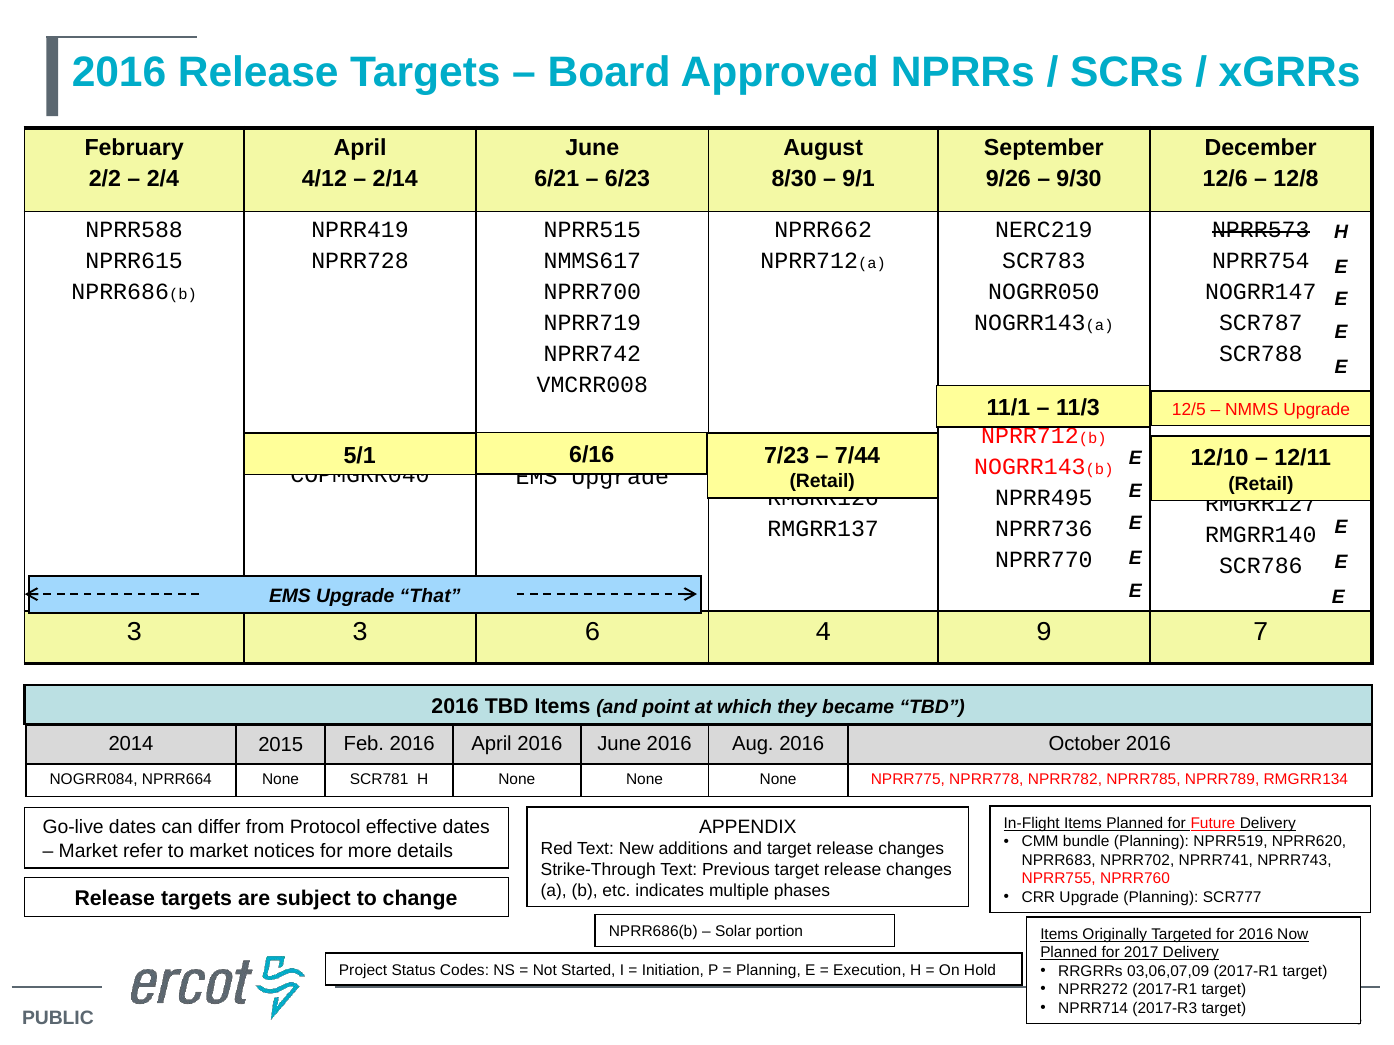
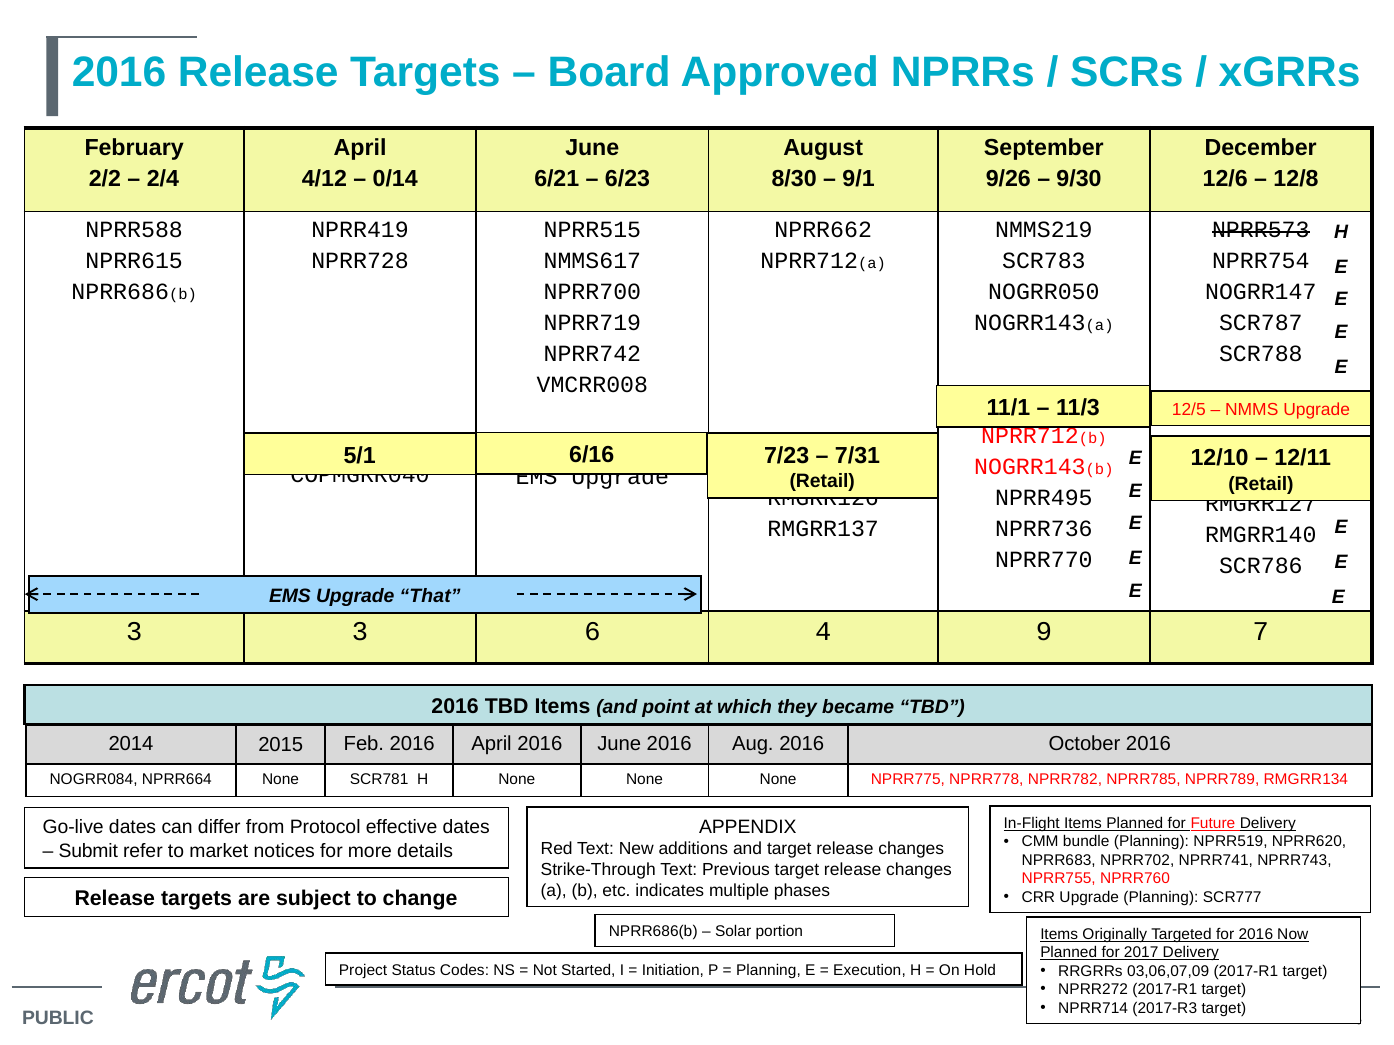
2/14: 2/14 -> 0/14 (395, 179)
NERC219: NERC219 -> NMMS219 (1044, 230)
7/44: 7/44 -> 7/31 (857, 456)
Market: Market -> Submit (88, 851)
